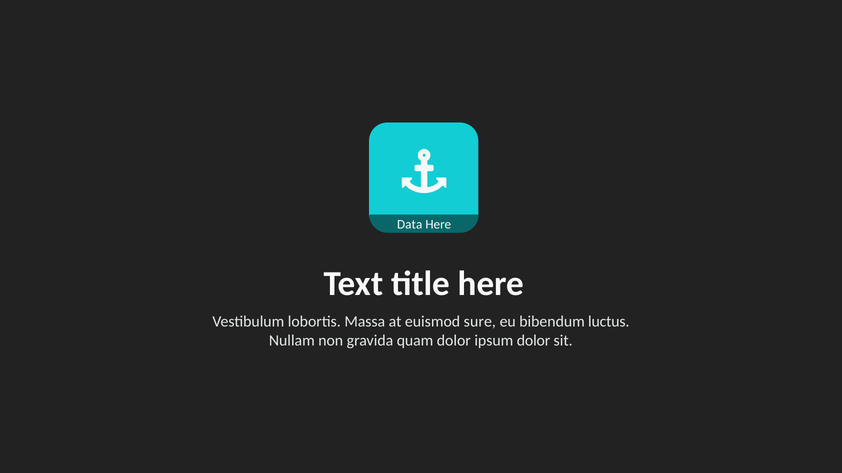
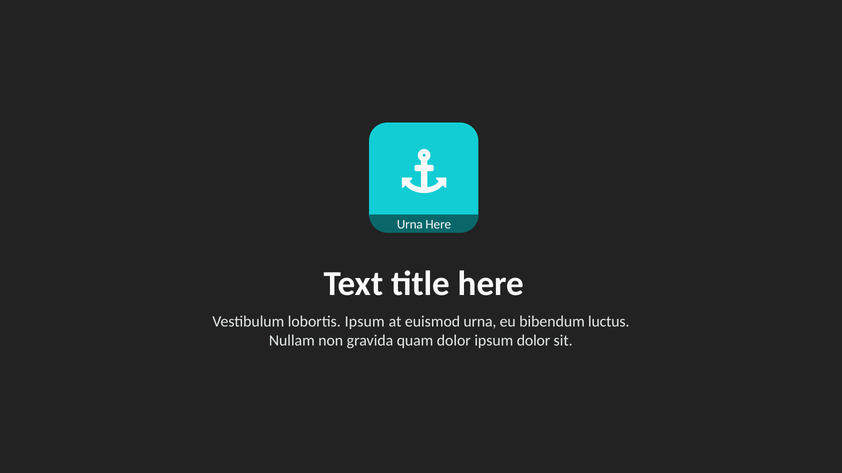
Data: Data -> Urna (410, 224)
lobortis Massa: Massa -> Ipsum (365, 322)
euismod sure: sure -> urna (480, 322)
